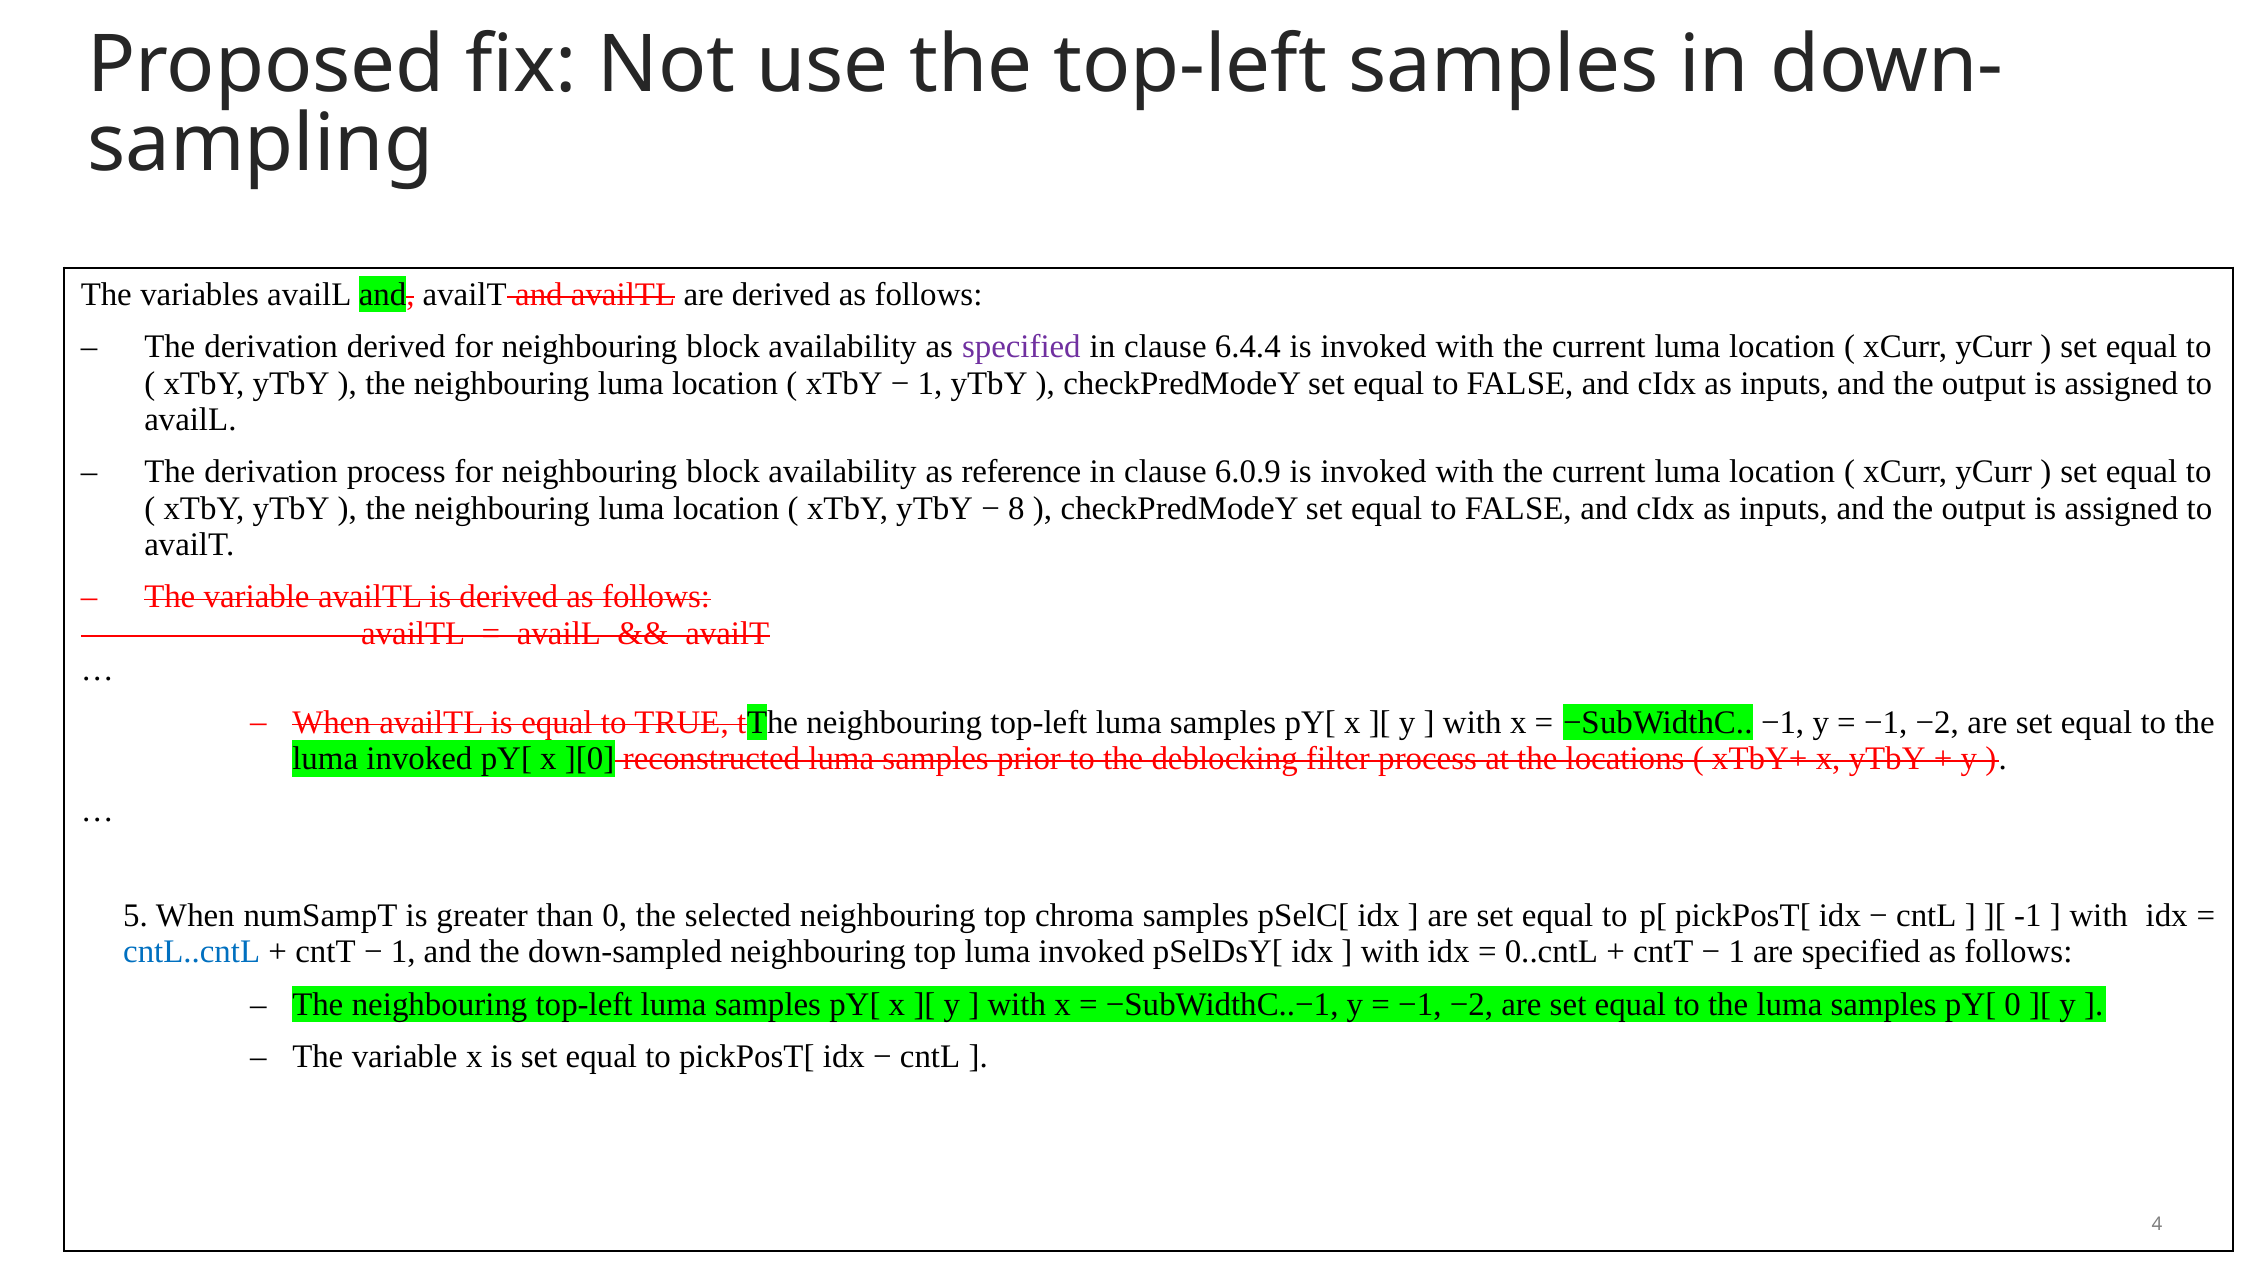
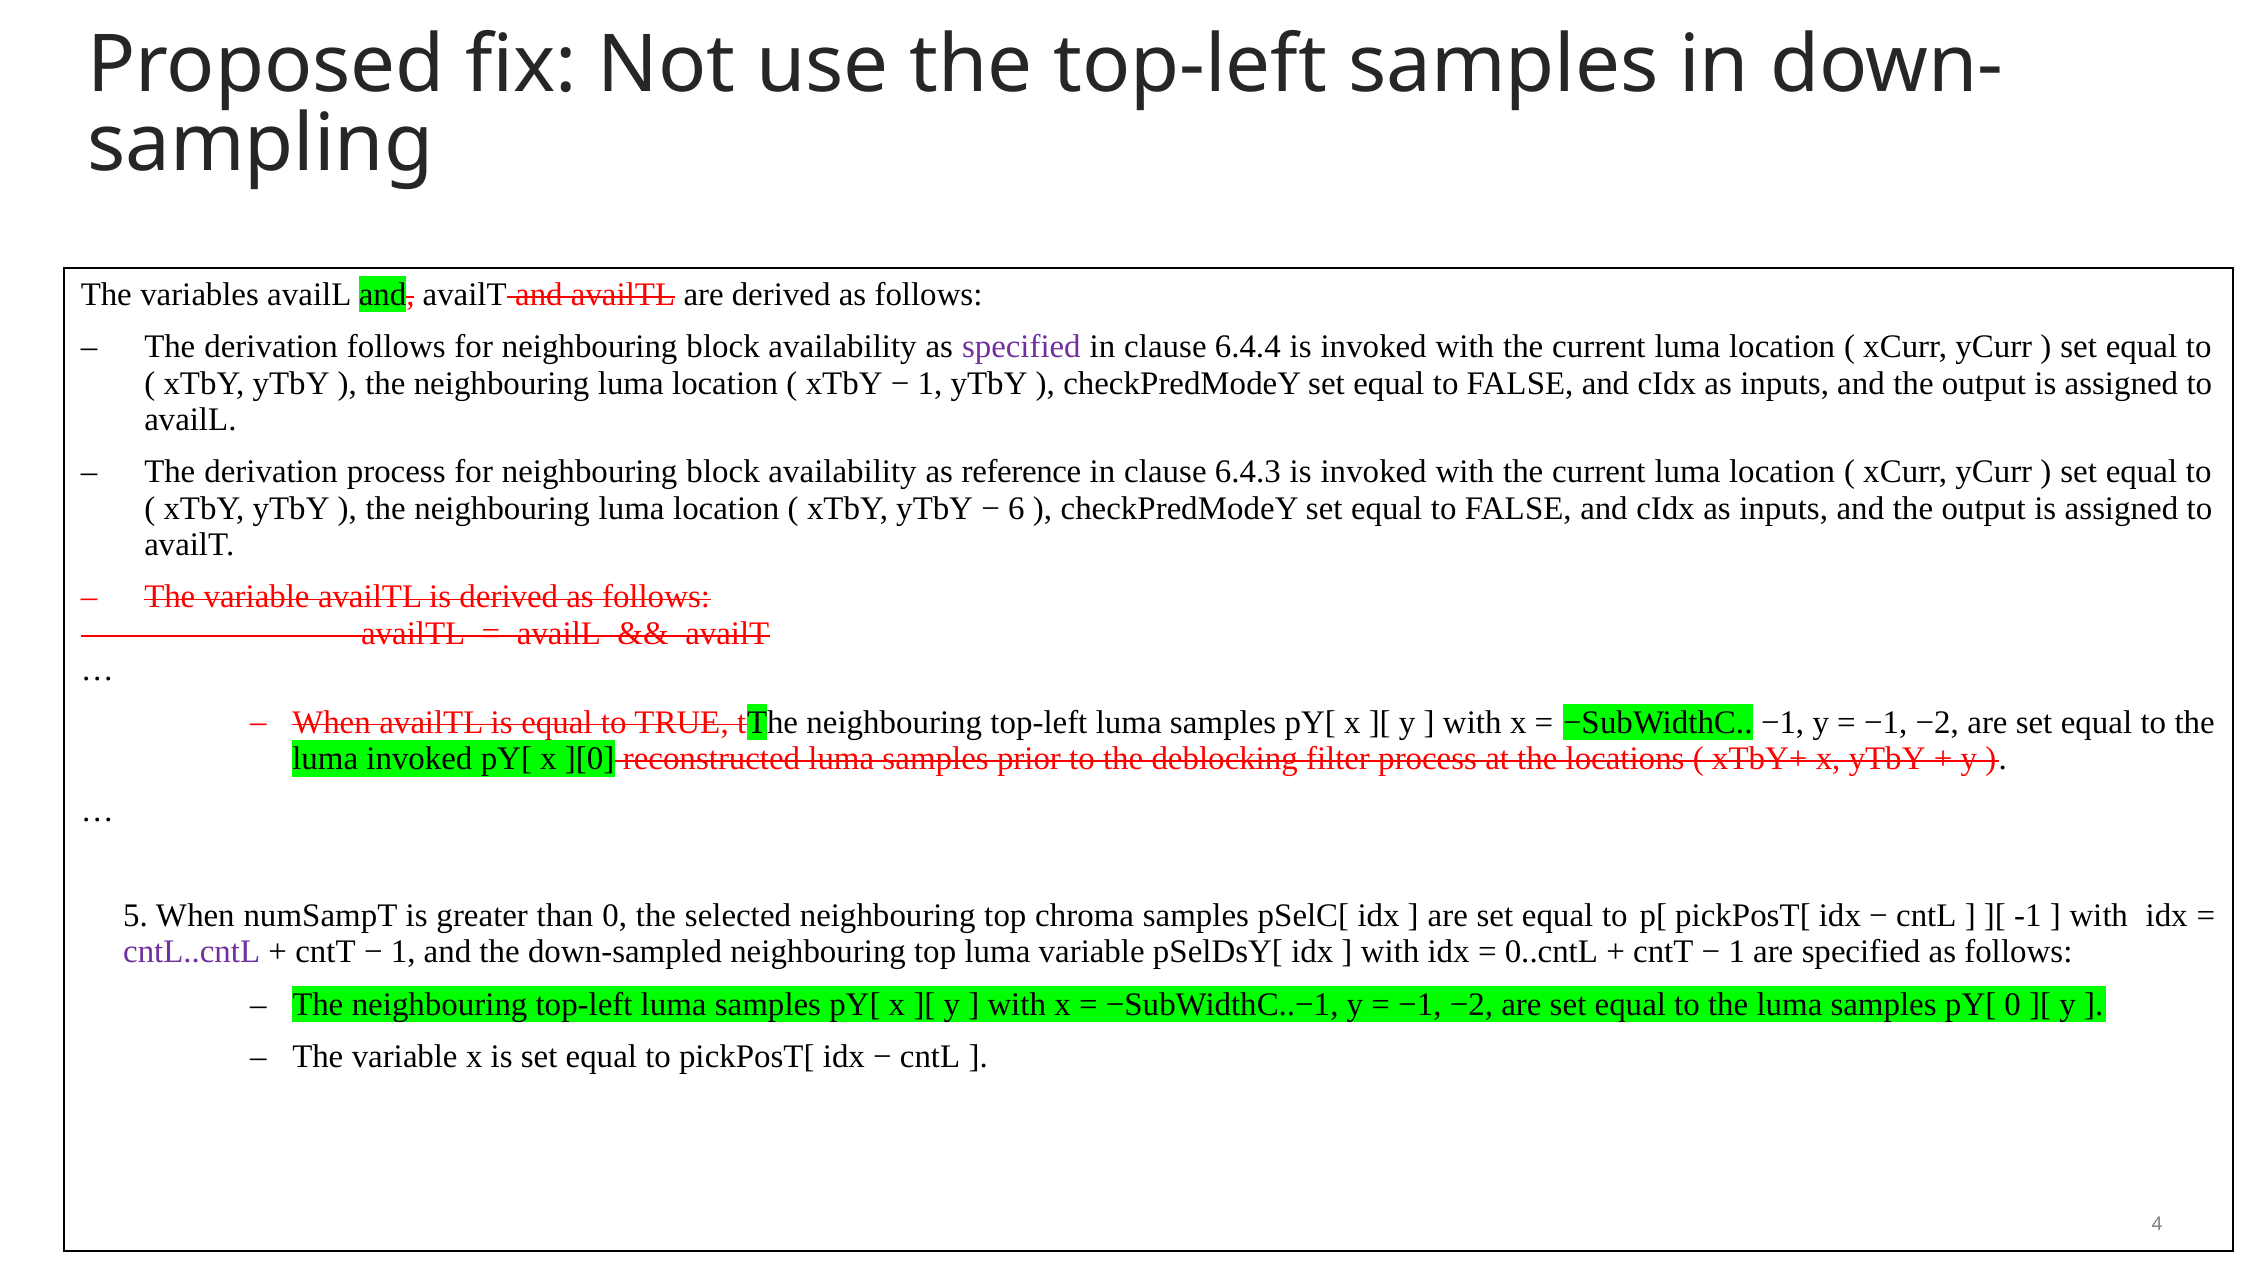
derivation derived: derived -> follows (396, 347)
6.0.9: 6.0.9 -> 6.4.3 (1248, 472)
8: 8 -> 6 (1016, 508)
cntL..cntL colour: blue -> purple (192, 952)
top luma invoked: invoked -> variable (1092, 952)
